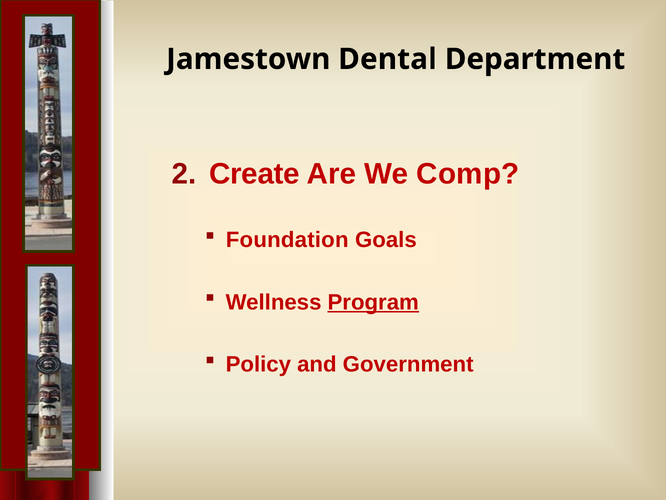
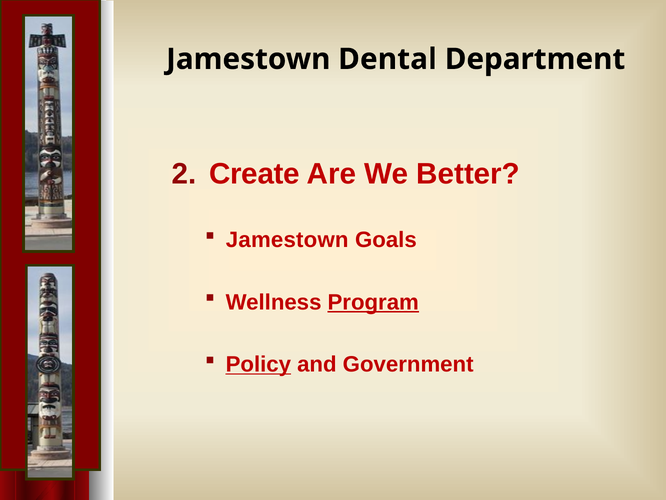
Comp: Comp -> Better (468, 174)
Foundation: Foundation -> Jamestown (287, 240)
Policy underline: none -> present (258, 364)
